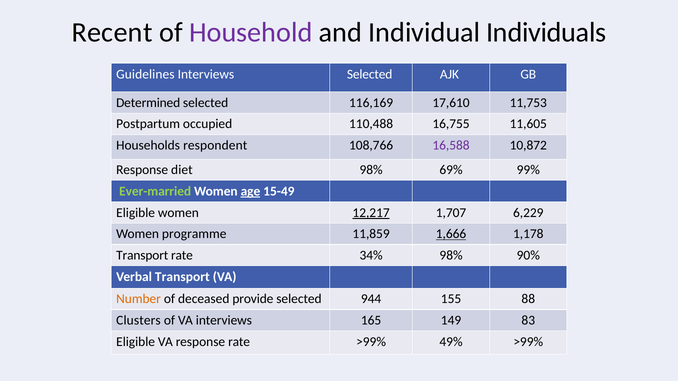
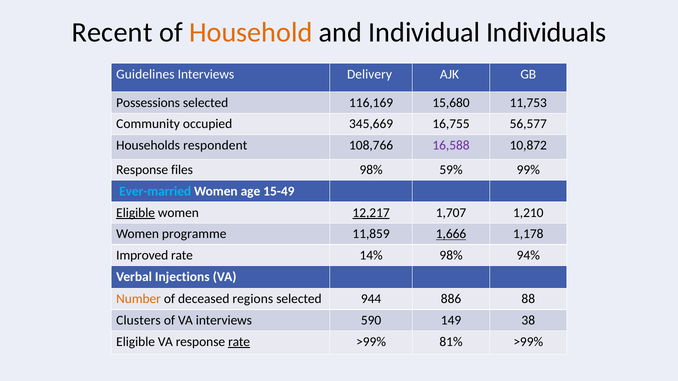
Household colour: purple -> orange (251, 33)
Interviews Selected: Selected -> Delivery (370, 74)
Determined: Determined -> Possessions (148, 103)
17,610: 17,610 -> 15,680 (451, 103)
Postpartum: Postpartum -> Community (148, 124)
110,488: 110,488 -> 345,669 (371, 124)
11,605: 11,605 -> 56,577 (528, 124)
diet: diet -> files (182, 170)
69%: 69% -> 59% (451, 170)
Ever-married colour: light green -> light blue (155, 191)
age underline: present -> none (250, 191)
Eligible underline: none -> present (136, 213)
6,229: 6,229 -> 1,210 (528, 213)
Transport: Transport -> Improved (142, 256)
34%: 34% -> 14% (371, 256)
90%: 90% -> 94% (528, 256)
Verbal Transport: Transport -> Injections (182, 277)
provide: provide -> regions (253, 299)
155: 155 -> 886 (451, 299)
165: 165 -> 590 (371, 321)
83: 83 -> 38 (528, 321)
rate underline: none -> present (239, 342)
49%: 49% -> 81% (451, 342)
